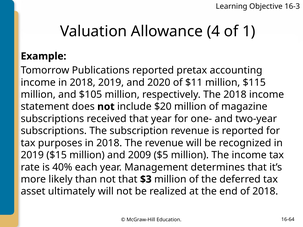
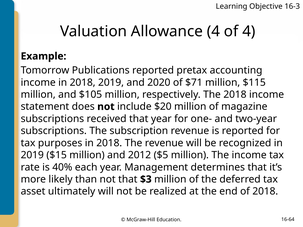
of 1: 1 -> 4 (249, 31)
$11: $11 -> $71 (194, 83)
2009: 2009 -> 2012 (140, 155)
